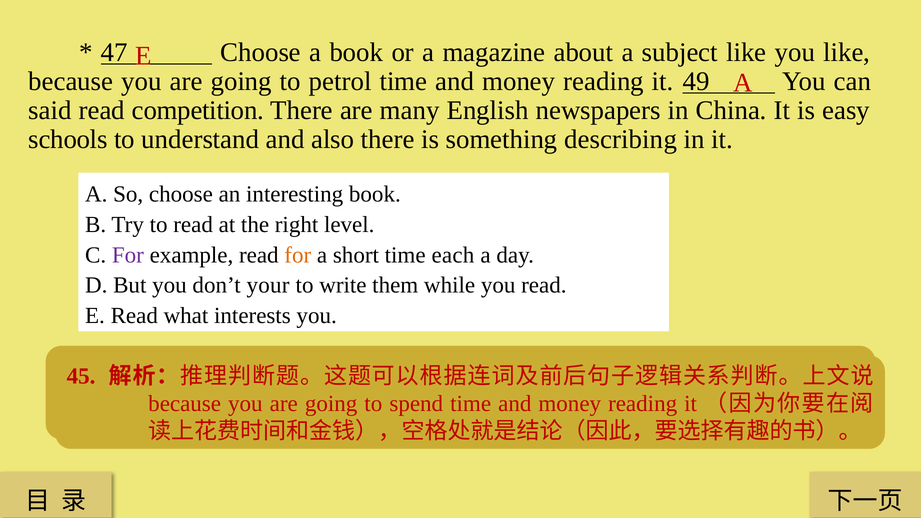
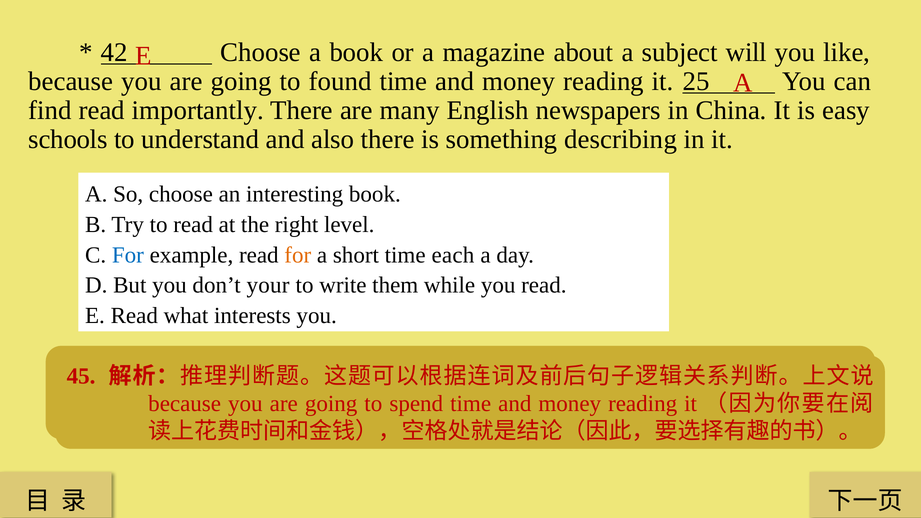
47: 47 -> 42 (114, 52)
subject like: like -> will (746, 52)
petrol: petrol -> found (340, 81)
49: 49 -> 25 (696, 81)
said: said -> find (50, 110)
competition: competition -> importantly (198, 110)
For colour: purple -> blue (128, 255)
